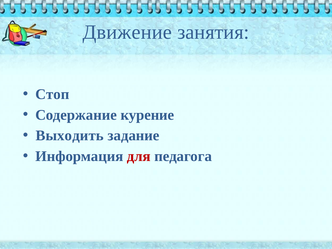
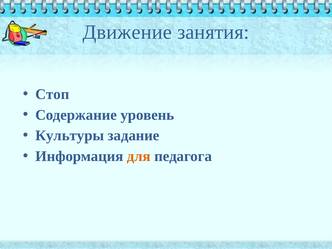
курение: курение -> уровень (147, 115)
Выходить: Выходить -> Культуры (70, 136)
для colour: red -> orange (139, 156)
